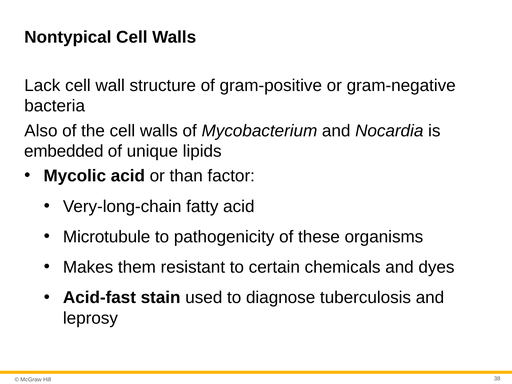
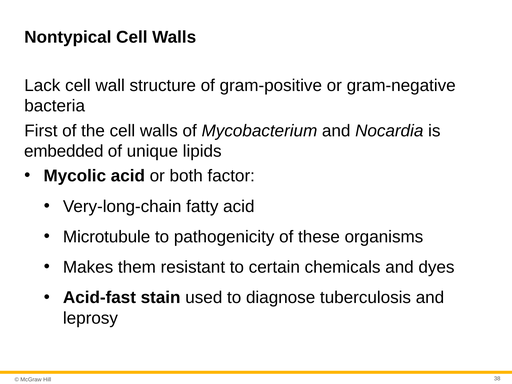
Also: Also -> First (41, 131)
than: than -> both (186, 176)
